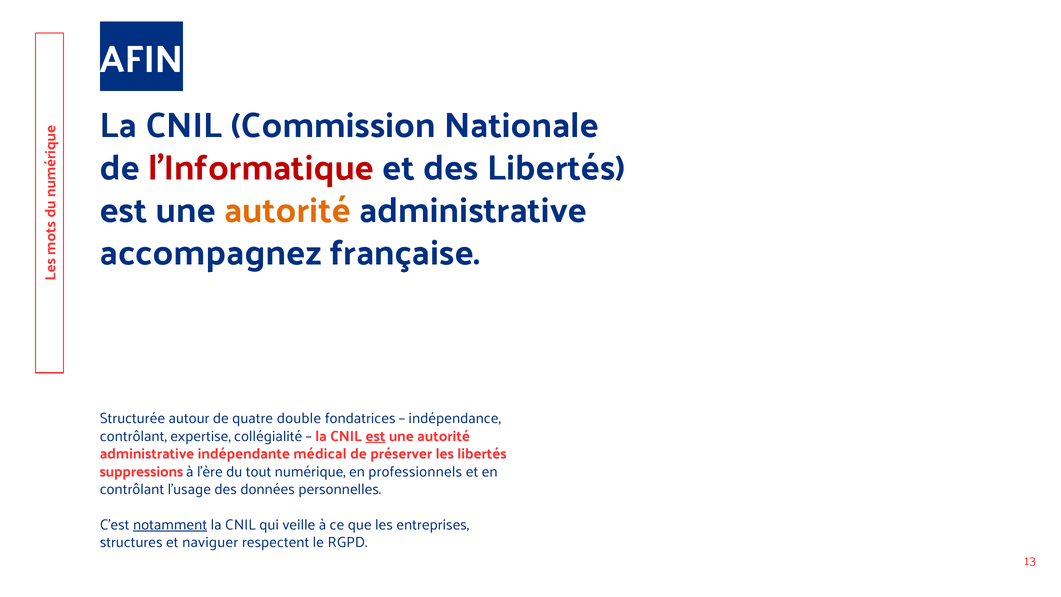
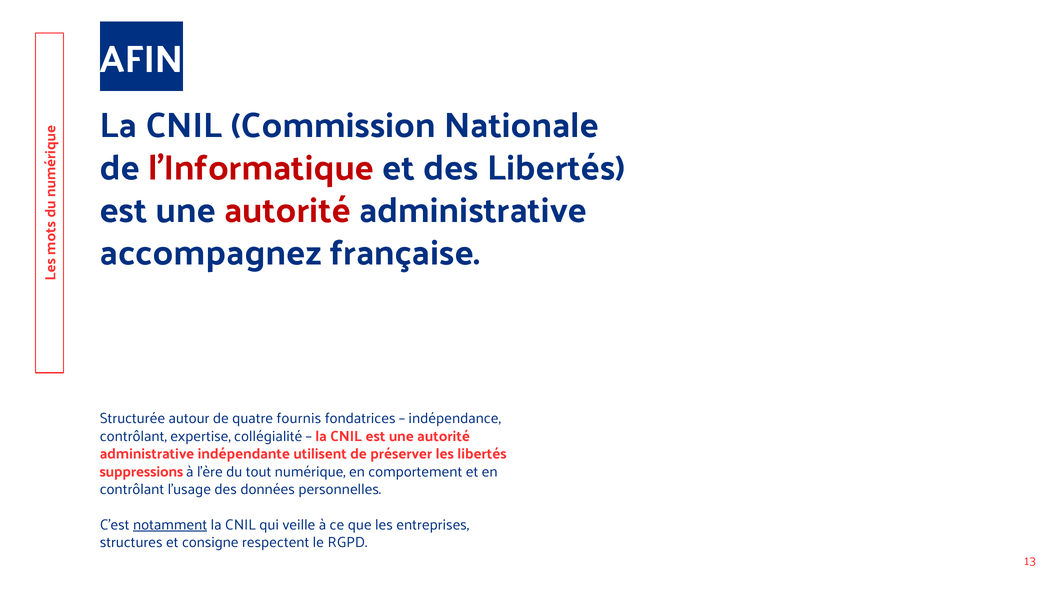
autorité colour: orange -> red (288, 211)
double: double -> fournis (299, 418)
est underline: present -> none (375, 436)
médical: médical -> utilisent (320, 454)
professionnels: professionnels -> comportement (415, 472)
naviguer: naviguer -> consigne (210, 542)
